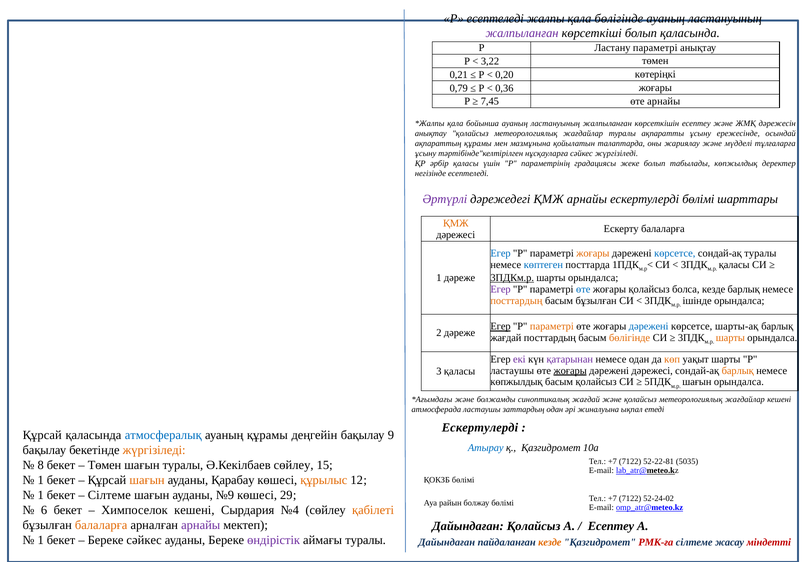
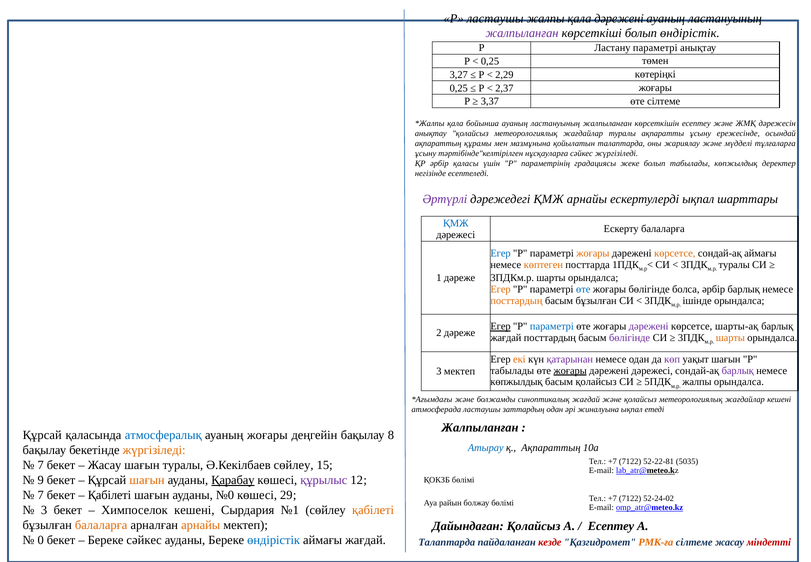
Р есептеледі: есептеледі -> ластаушы (495, 18)
қала бөлігінде: бөлігінде -> дәрежені (619, 18)
болып қаласында: қаласында -> өндірістік (690, 33)
3,22: 3,22 -> 0,25 (490, 61)
0,21: 0,21 -> 3,27 (459, 75)
0,20: 0,20 -> 2,29 (504, 75)
0,79: 0,79 -> 0,25 (459, 88)
0,36: 0,36 -> 2,37 (504, 88)
7,45: 7,45 -> 3,37 (490, 101)
өте арнайы: арнайы -> сілтеме (664, 101)
ескертулерді бөлімі: бөлімі -> ықпал (698, 199)
ҚМЖ colour: orange -> blue (456, 223)
көрсетсе colour: blue -> orange (675, 253)
сондай-ақ туралы: туралы -> аймағы (760, 253)
көптеген colour: blue -> orange (543, 265)
қаласы: қаласы -> туралы (734, 265)
3ПДКм.р underline: present -> none (512, 278)
Егер colour: purple -> orange (501, 289)
жоғары қолайсыз: қолайсыз -> бөлігінде (649, 289)
болса кезде: кезде -> әрбір (714, 289)
параметрі colour: orange -> blue (552, 326)
дәрежені colour: blue -> purple (649, 326)
бөлігінде colour: orange -> purple (630, 338)
екі colour: purple -> orange (519, 359)
көп colour: orange -> purple (672, 359)
уақыт шарты: шарты -> шағын (726, 359)
ластаушы: ластаушы -> табылады (512, 370)
барлық colour: orange -> purple (738, 370)
3 қаласы: қаласы -> мектеп (460, 371)
шағын: шағын -> жалпы (697, 382)
Ескертулерді: Ескертулерді -> Жалпыланған (480, 427)
ауаның құрамы: құрамы -> жоғары (267, 435)
9: 9 -> 8 (391, 435)
қ Қазгидромет: Қазгидромет -> Ақпараттың (551, 447)
8: 8 -> 7 (41, 465)
Төмен: Төмен -> Жасау (105, 465)
1: 1 -> 9 (41, 480)
Қарабау underline: none -> present (233, 480)
құрылыс colour: orange -> purple (324, 480)
1: 1 -> 7 (41, 495)
Сілтеме: Сілтеме -> Қабілеті (109, 495)
№9: №9 -> №0 (225, 495)
6: 6 -> 3 (44, 510)
№4: №4 -> №1 (290, 510)
арнайы colour: purple -> orange (201, 524)
1: 1 -> 0 (41, 539)
өндірістік colour: purple -> blue (274, 539)
аймағы туралы: туралы -> жағдай (366, 539)
Дайындаған: Дайындаған -> Талаптарда (447, 542)
кезде colour: orange -> red (550, 542)
РМК-ға colour: red -> orange (656, 542)
